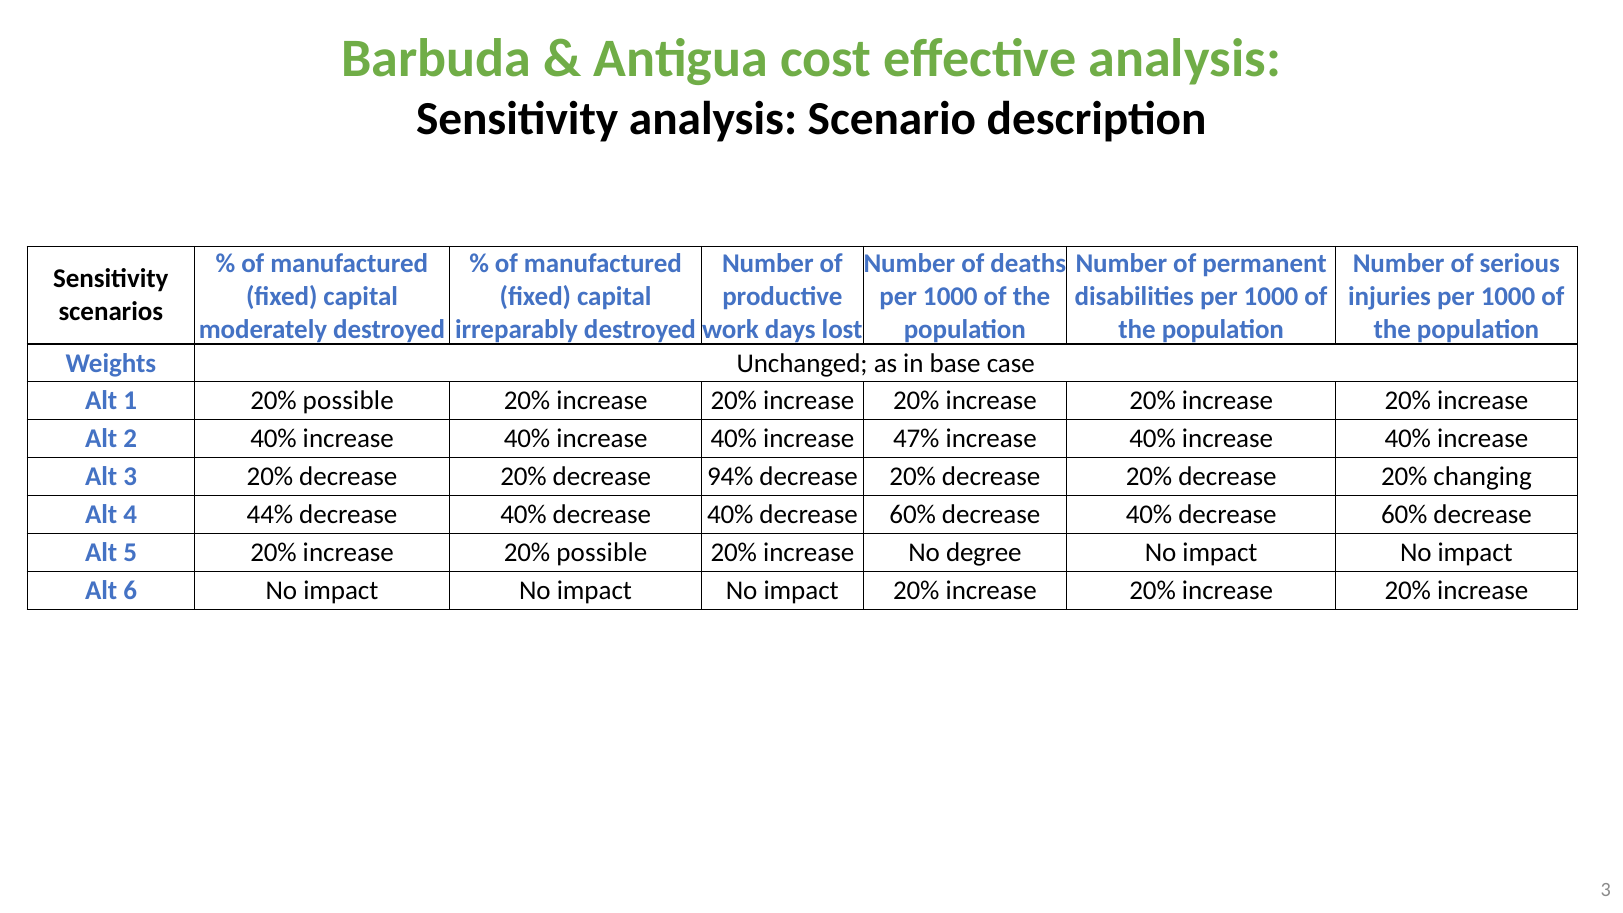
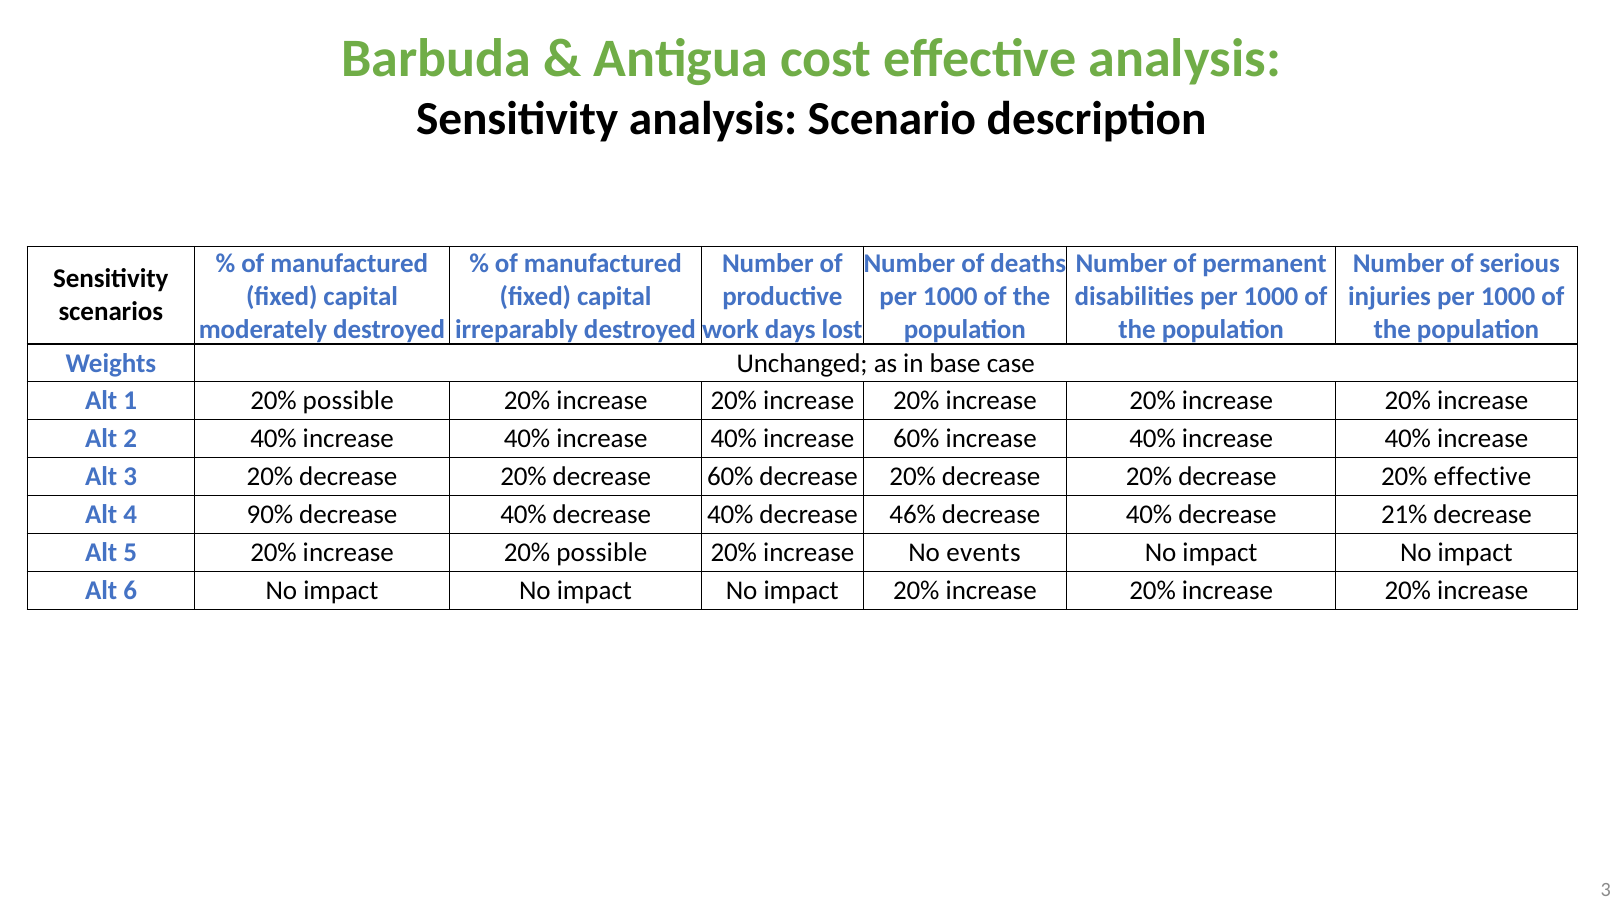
increase 47%: 47% -> 60% (916, 439)
decrease 94%: 94% -> 60% (730, 477)
20% changing: changing -> effective (1482, 477)
44%: 44% -> 90% (270, 515)
60%: 60% -> 46% (913, 515)
60%: 60% -> 21% (1404, 515)
degree: degree -> events (984, 552)
